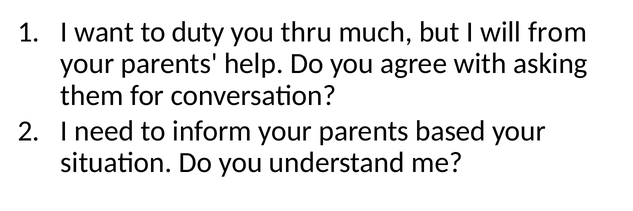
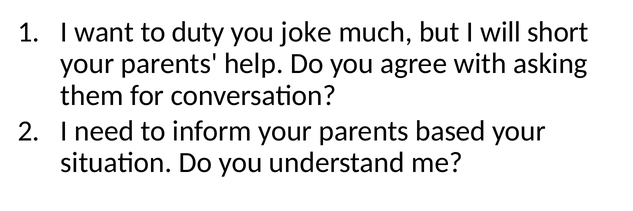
thru: thru -> joke (306, 32)
from: from -> short (558, 32)
